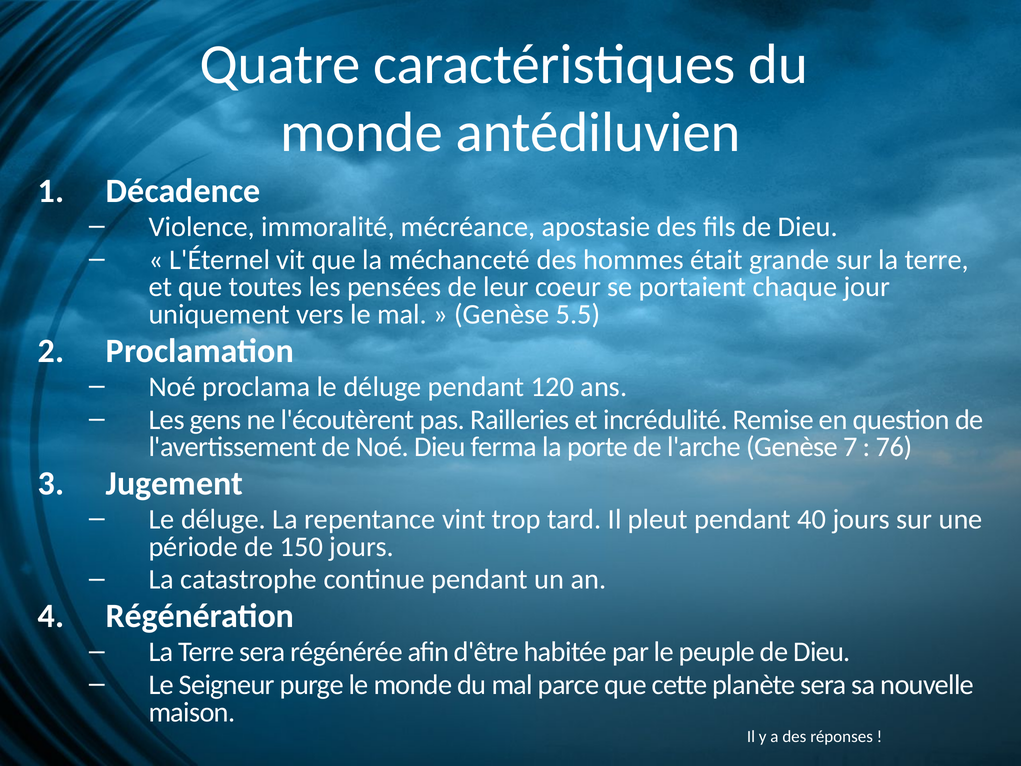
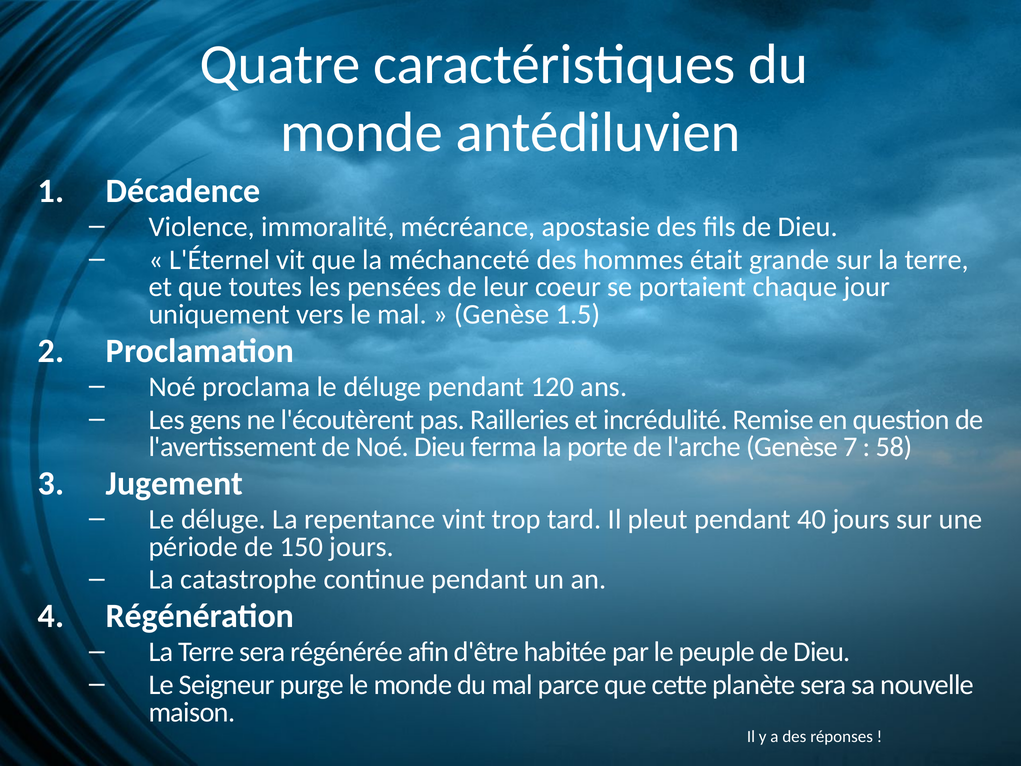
5.5: 5.5 -> 1.5 (578, 314)
76: 76 -> 58 (894, 447)
